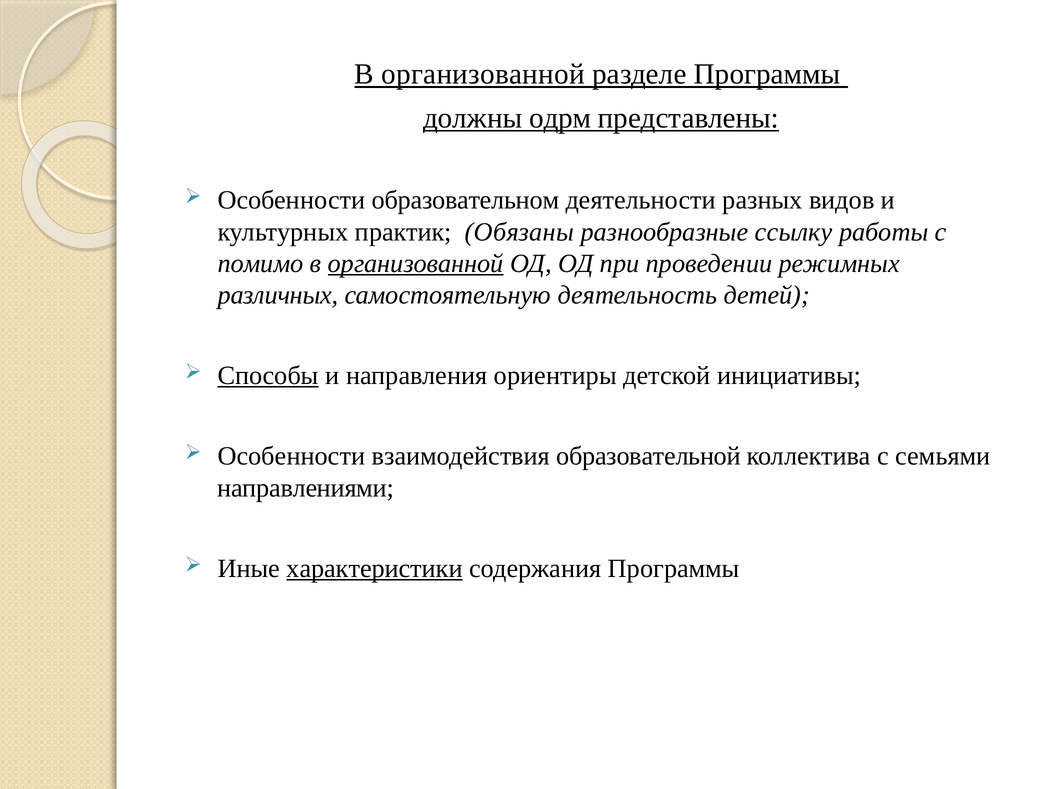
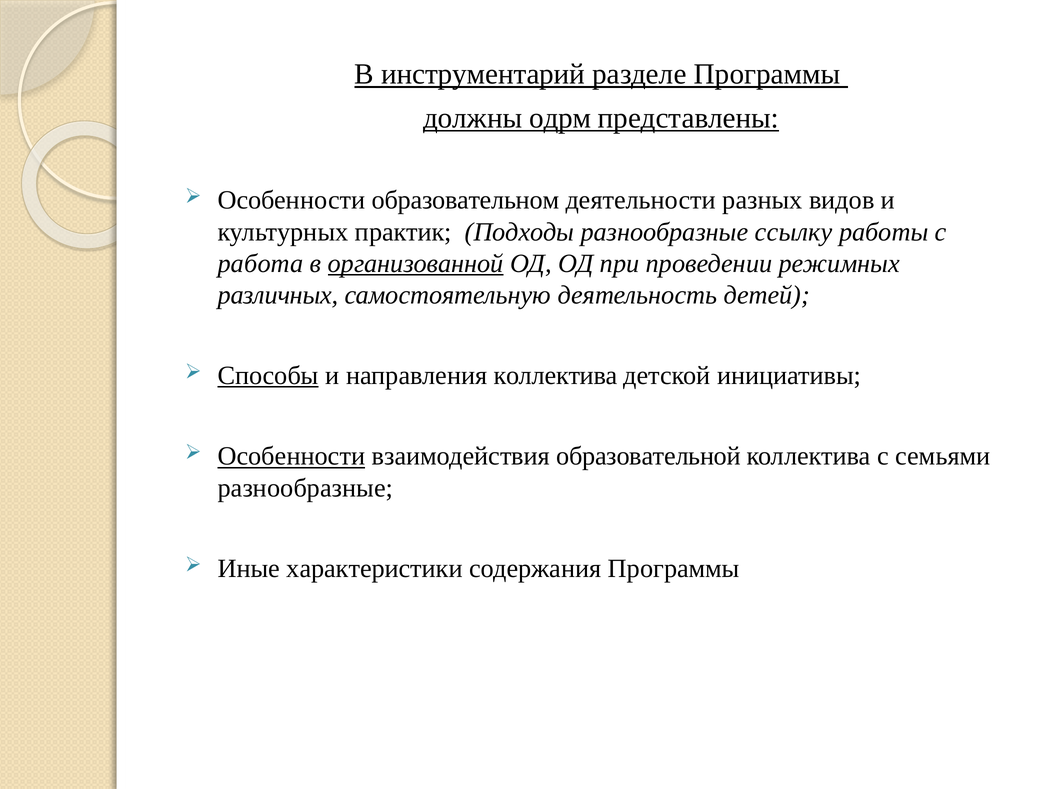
организованной: организованной -> инструментарий (483, 74)
Обязаны: Обязаны -> Подходы (520, 232)
помимо: помимо -> работа (260, 263)
направления ориентиры: ориентиры -> коллектива (555, 376)
Особенности underline: none -> present (291, 456)
направлениями: направлениями -> разнообразные (305, 488)
характеристики underline: present -> none (375, 569)
